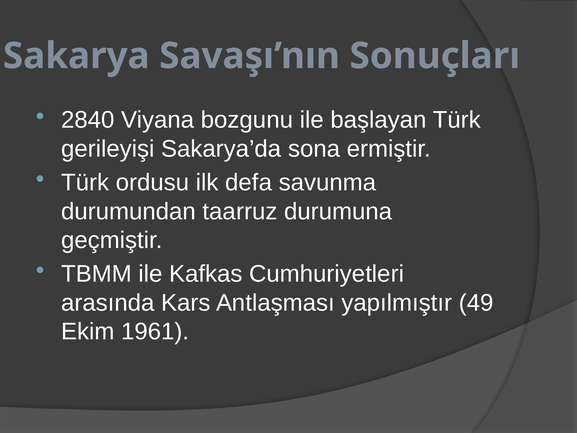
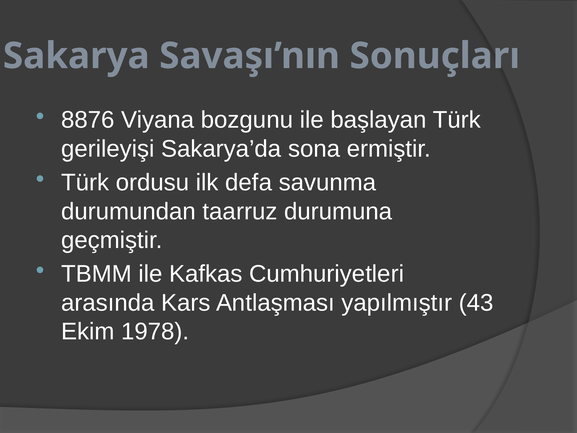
2840: 2840 -> 8876 (88, 120)
49: 49 -> 43 (476, 303)
1961: 1961 -> 1978 (155, 331)
